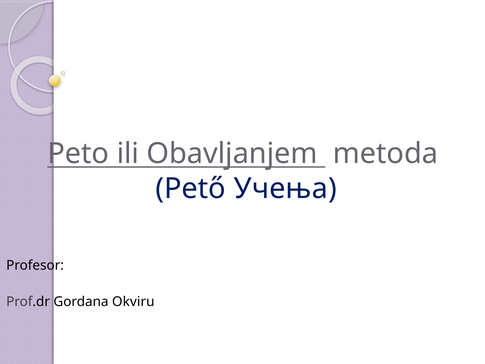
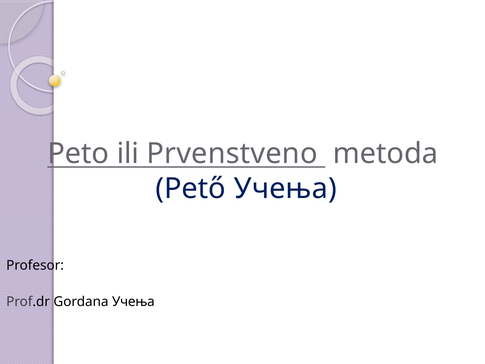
Obavljanjem: Obavljanjem -> Prvenstveno (232, 154)
Gordana Okviru: Okviru -> Учења (133, 302)
